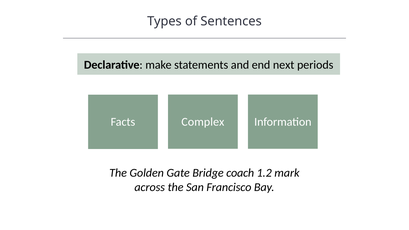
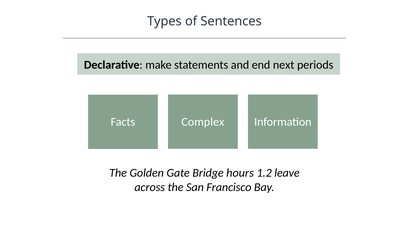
coach: coach -> hours (240, 173)
mark: mark -> leave (287, 173)
